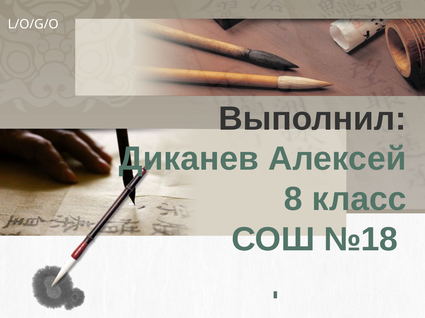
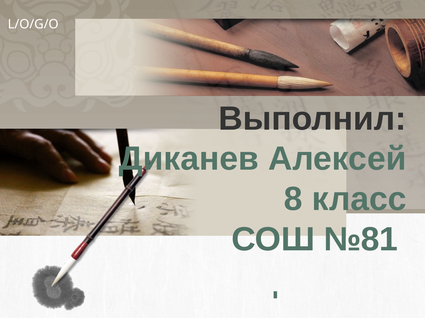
№18: №18 -> №81 (361, 240)
